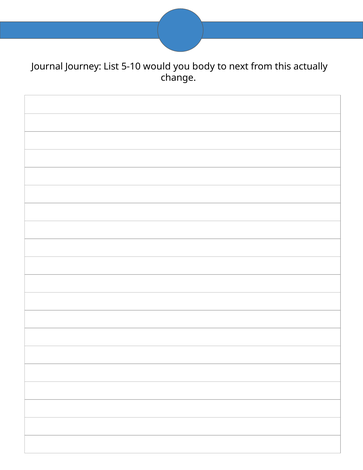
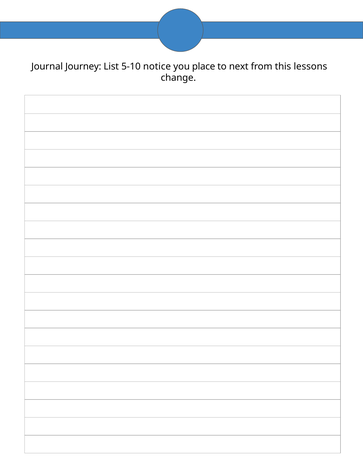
would: would -> notice (157, 66)
body: body -> place (204, 66)
actually: actually -> lessons (310, 66)
